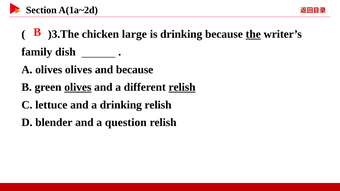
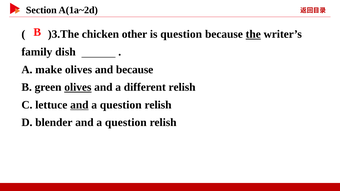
large: large -> other (135, 34)
is drinking: drinking -> question (181, 34)
A olives: olives -> make (49, 70)
relish underline: present -> none (182, 87)
and underline: none -> present (79, 105)
drinking: drinking -> question (121, 105)
